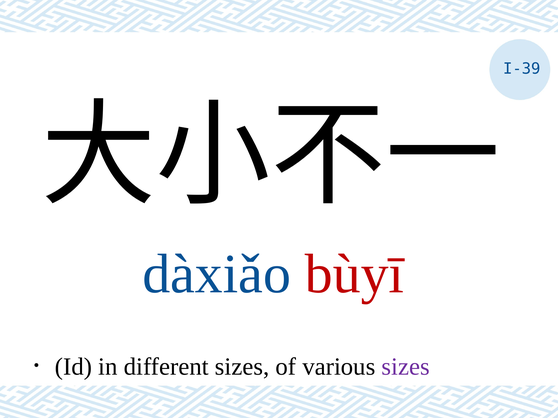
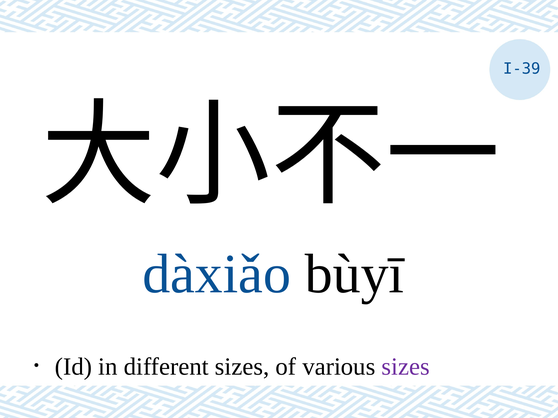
bùyī colour: red -> black (354, 275)
